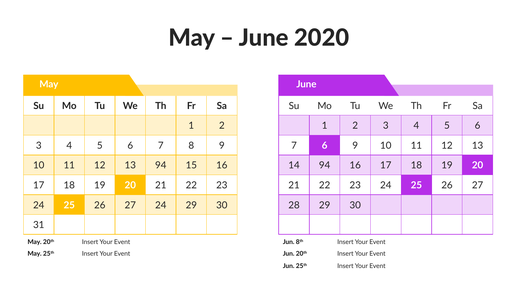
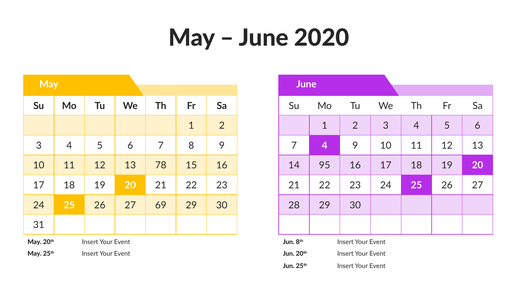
7 6: 6 -> 4 (325, 146)
13 94: 94 -> 78 (161, 166)
14 94: 94 -> 95 (325, 166)
27 24: 24 -> 69 (161, 205)
